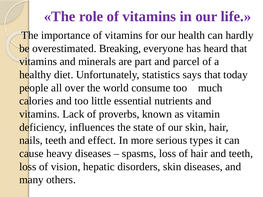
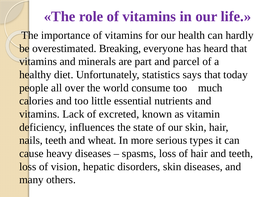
proverbs: proverbs -> excreted (119, 114)
effect: effect -> wheat (102, 141)
